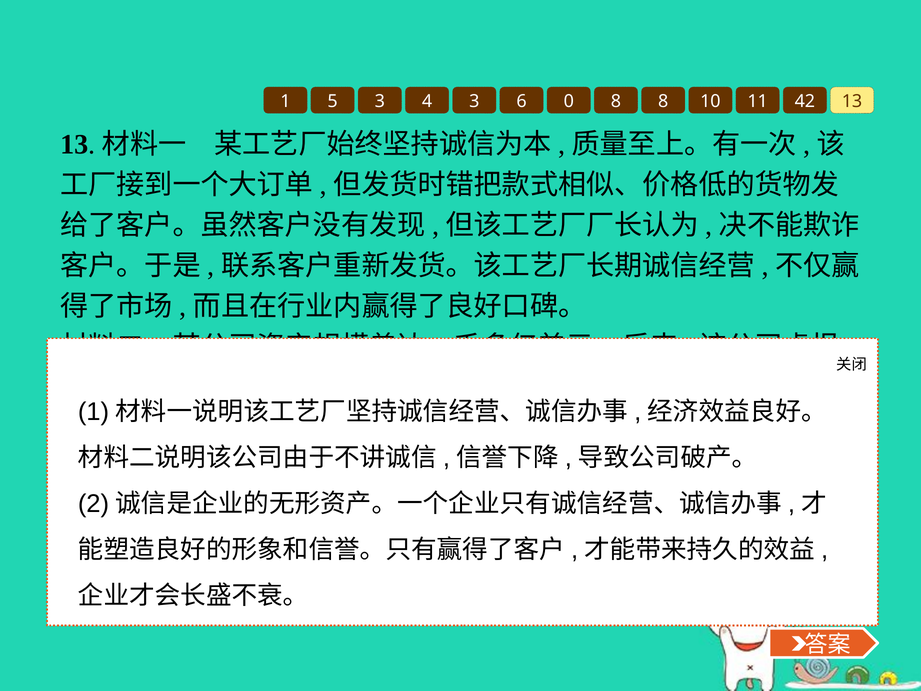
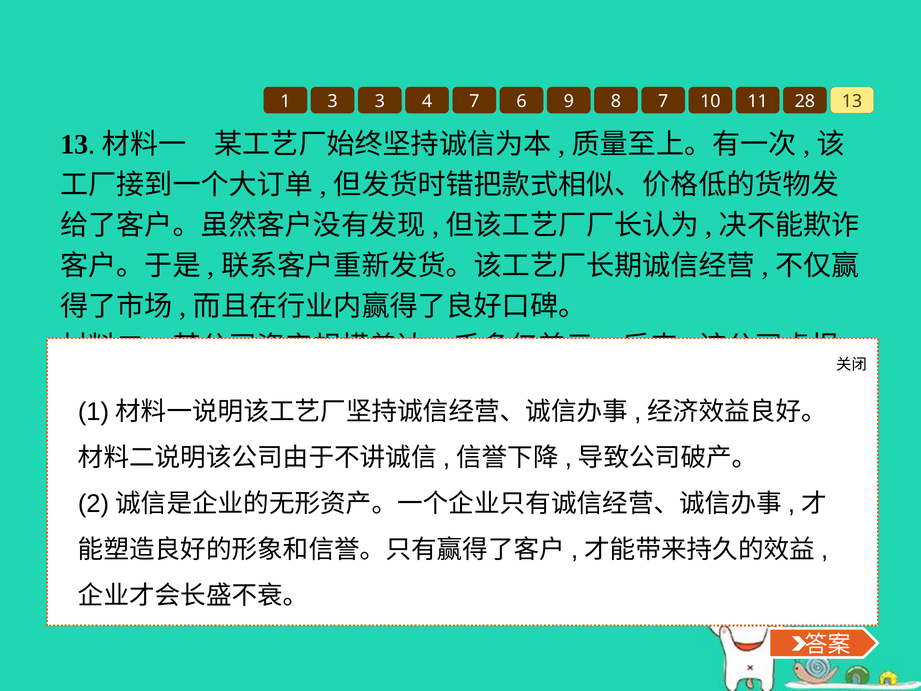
1 5: 5 -> 3 (333, 101)
4 3: 3 -> 7 (474, 101)
0: 0 -> 9 (569, 101)
8 8: 8 -> 7 (663, 101)
42: 42 -> 28 (805, 101)
